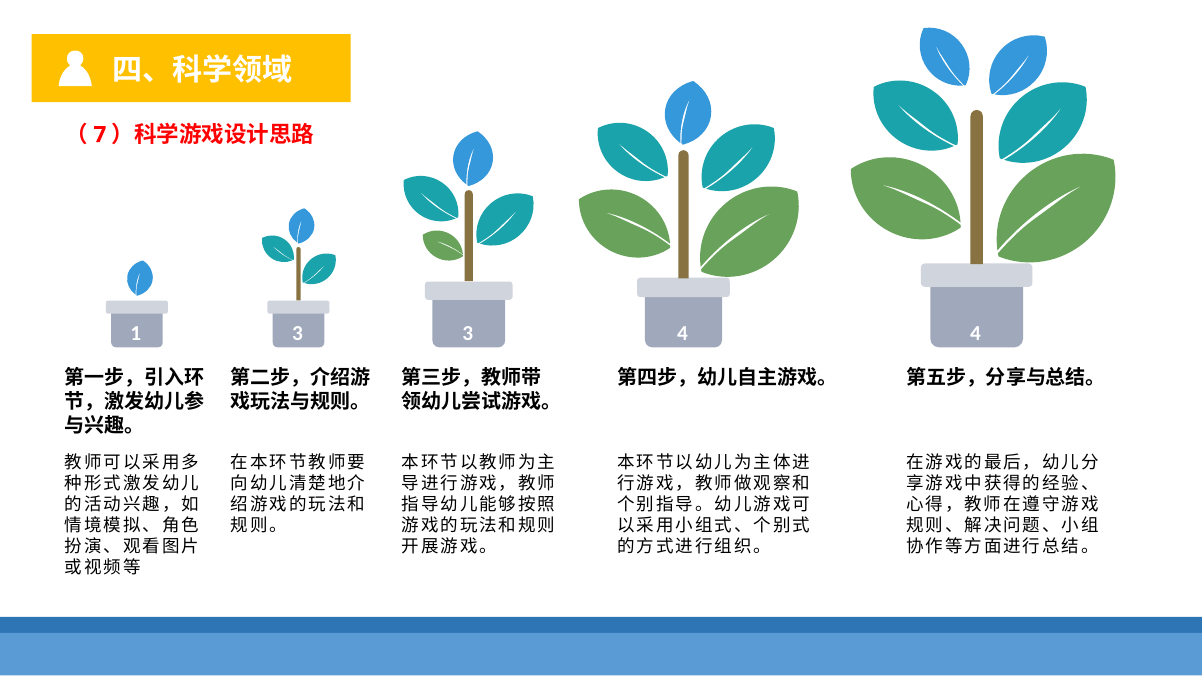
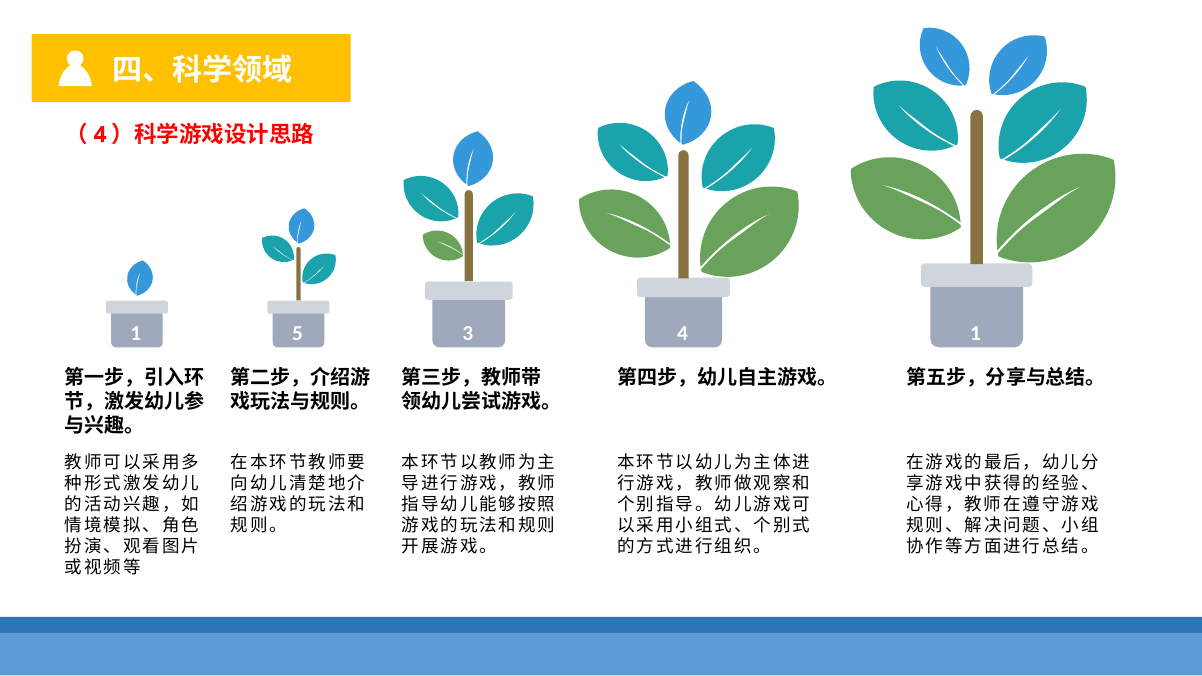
7: 7 -> 4 (100, 135)
1 3: 3 -> 5 (297, 333)
4 4: 4 -> 1 (976, 333)
